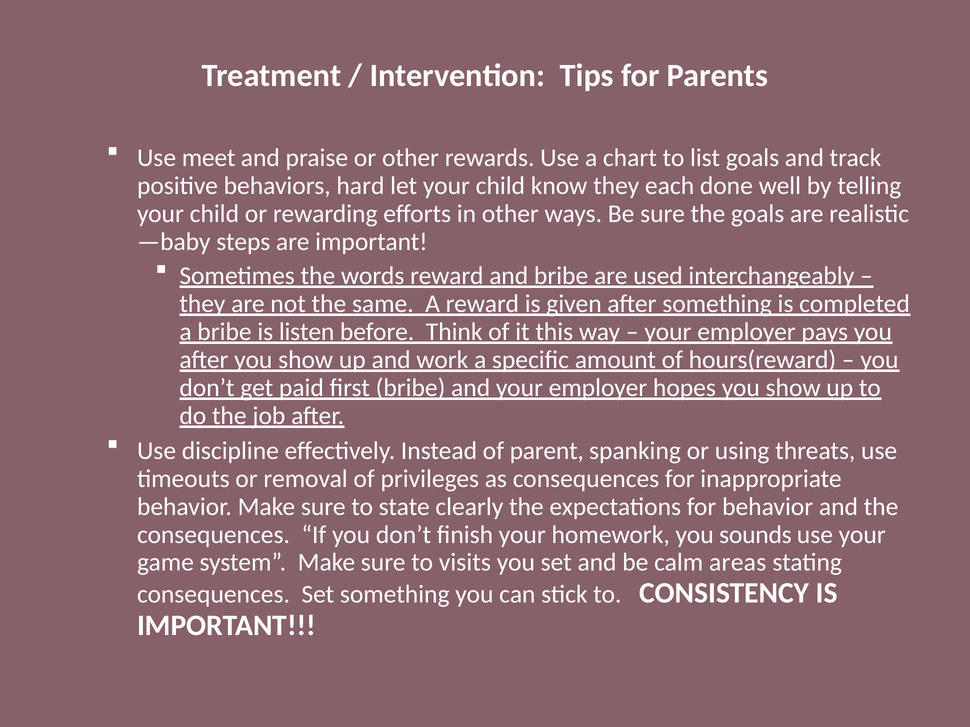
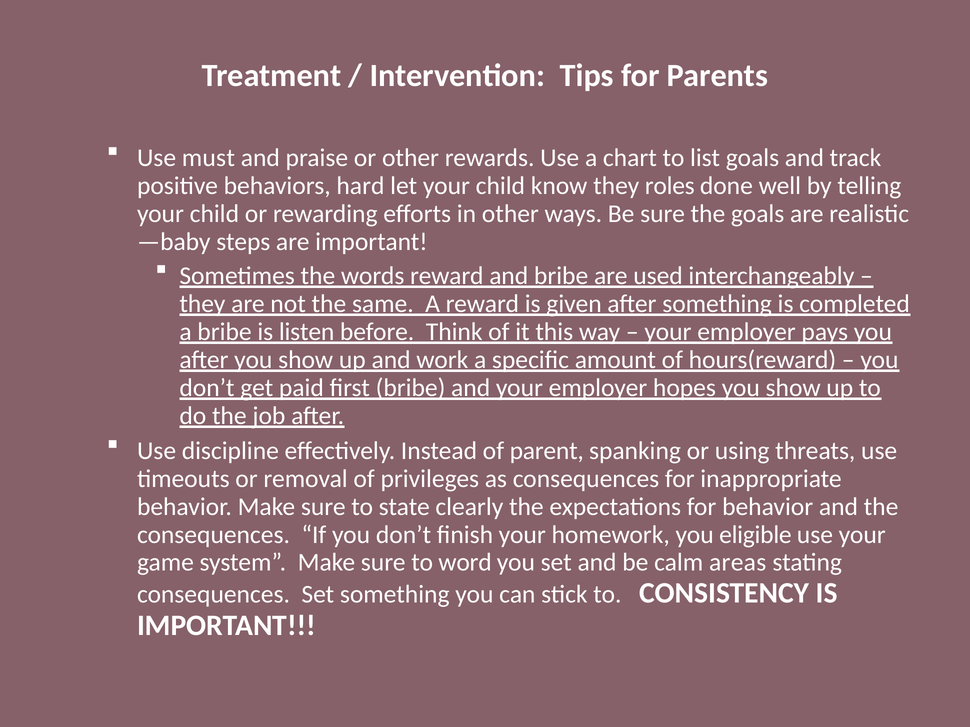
meet: meet -> must (208, 158)
each: each -> roles (670, 186)
sounds: sounds -> eligible (755, 535)
visits: visits -> word (465, 563)
